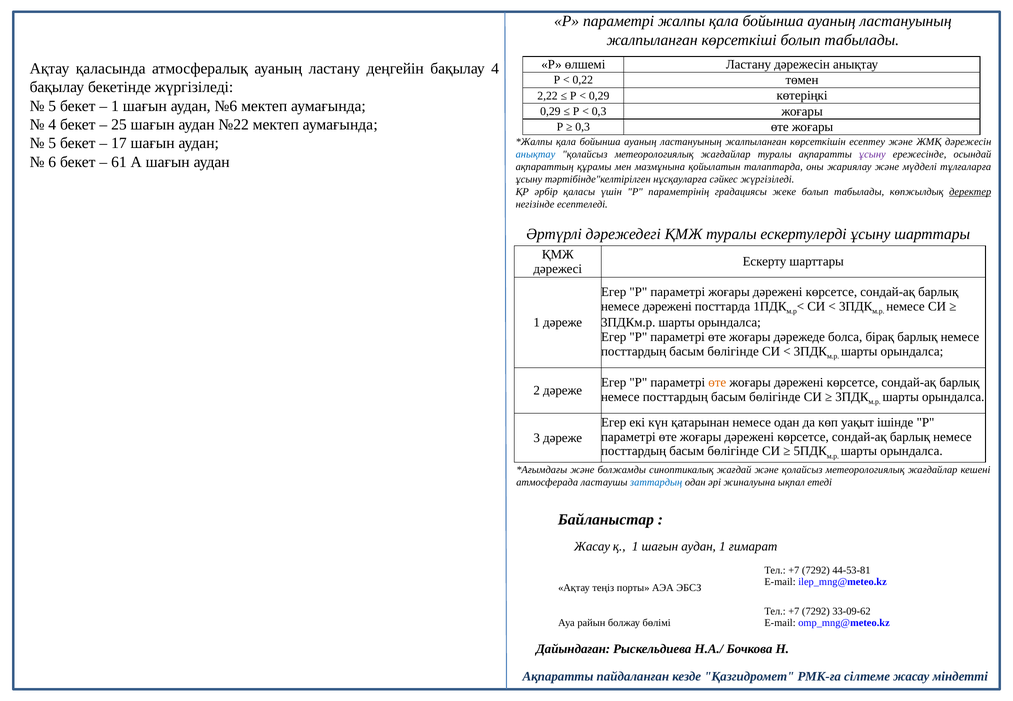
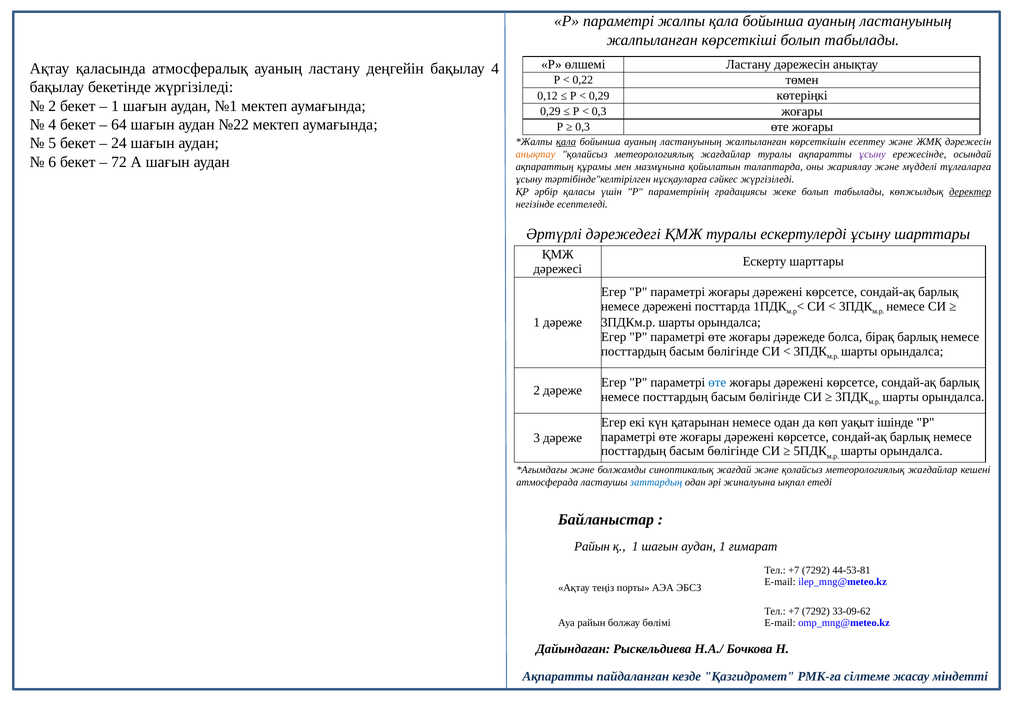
2,22: 2,22 -> 0,12 (548, 96)
5: 5 -> 2 (52, 106)
№6: №6 -> №1 (226, 106)
25: 25 -> 64 (119, 125)
17: 17 -> 24 (119, 143)
қала underline: none -> present (566, 142)
анықтау colour: blue -> orange (535, 154)
61: 61 -> 72 (119, 162)
өте colour: orange -> blue (717, 383)
Жасау: Жасау -> Райын (592, 547)
